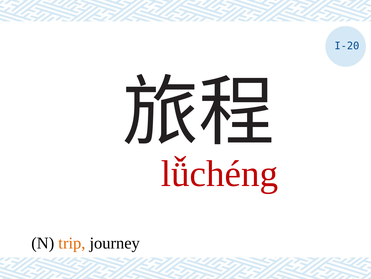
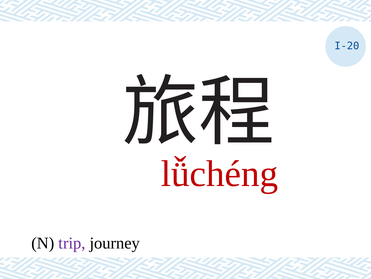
trip colour: orange -> purple (72, 243)
